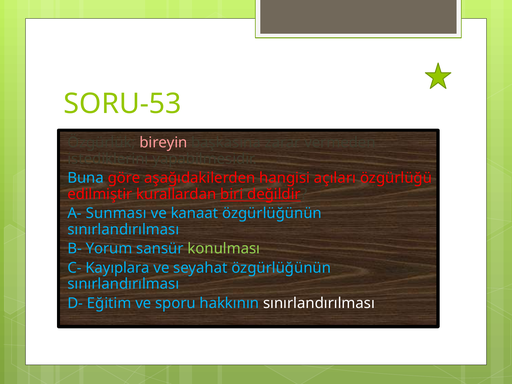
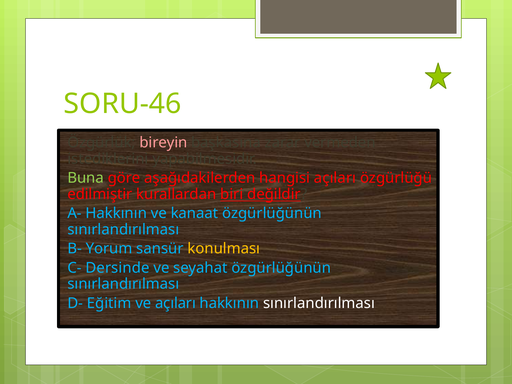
SORU-53: SORU-53 -> SORU-46 (122, 104)
Buna colour: light blue -> light green (86, 178)
A- Sunması: Sunması -> Hakkının (116, 213)
konulması colour: light green -> yellow (224, 249)
Kayıplara: Kayıplara -> Dersinde (117, 268)
ve sporu: sporu -> açıları (175, 303)
